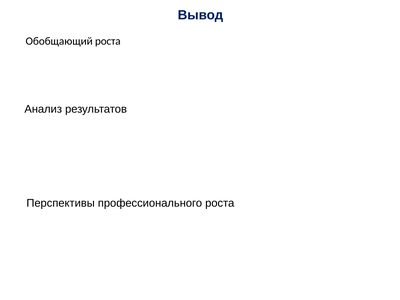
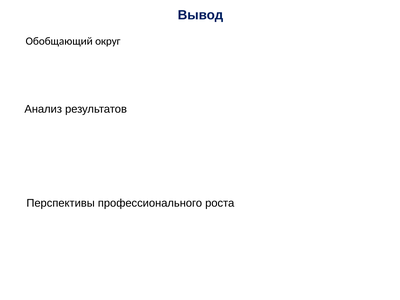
Обобщающий роста: роста -> округ (108, 41)
